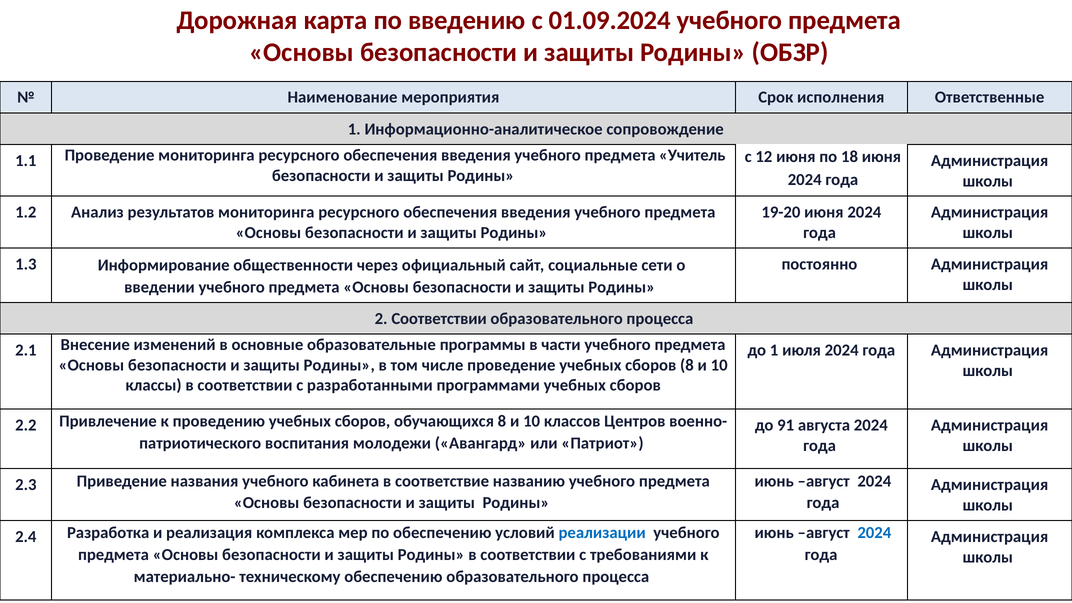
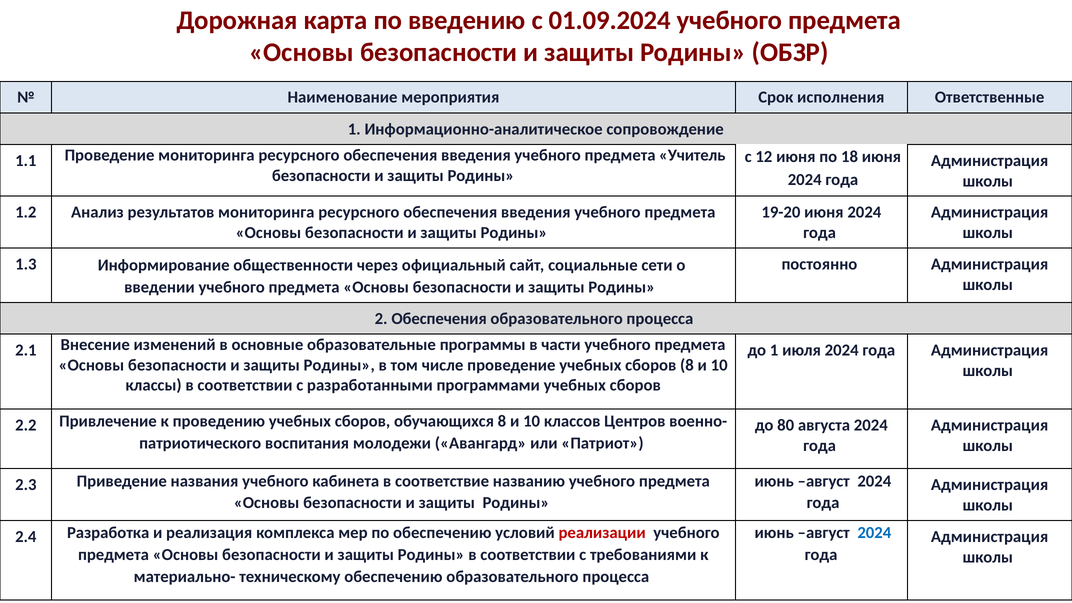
2 Соответствии: Соответствии -> Обеспечения (439, 318)
91: 91 -> 80 (786, 425)
реализации colour: blue -> red (602, 533)
